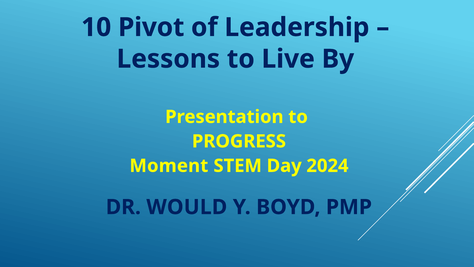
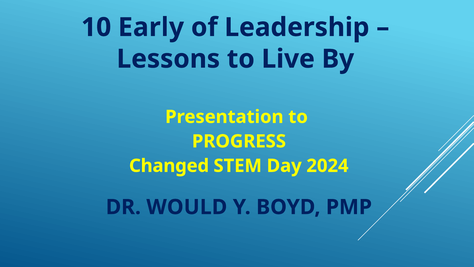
Pivot: Pivot -> Early (151, 27)
Moment: Moment -> Changed (169, 166)
